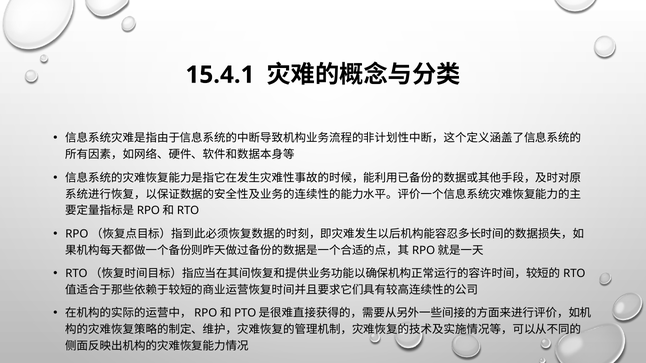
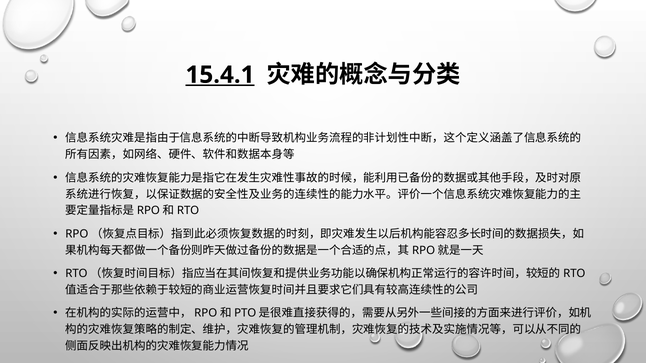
15.4.1 underline: none -> present (220, 75)
